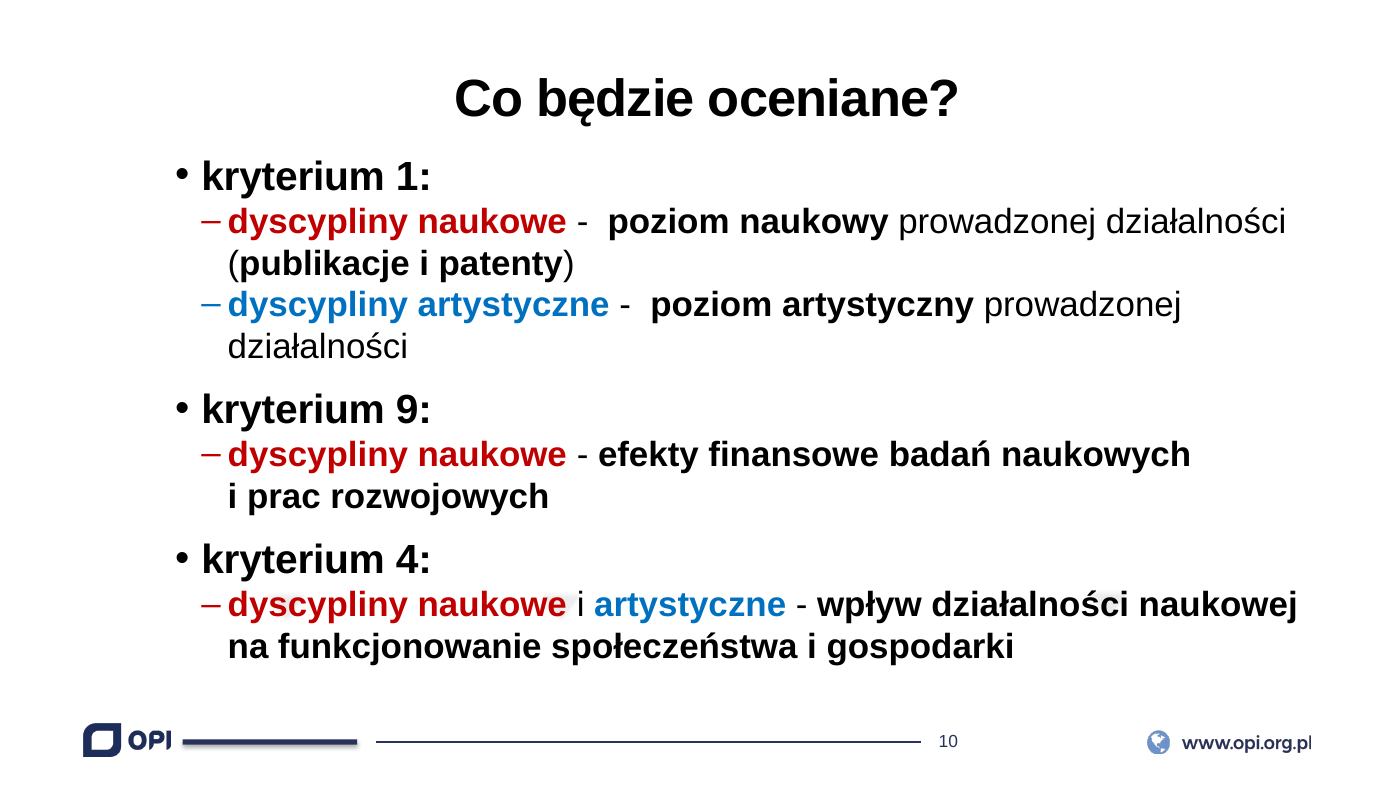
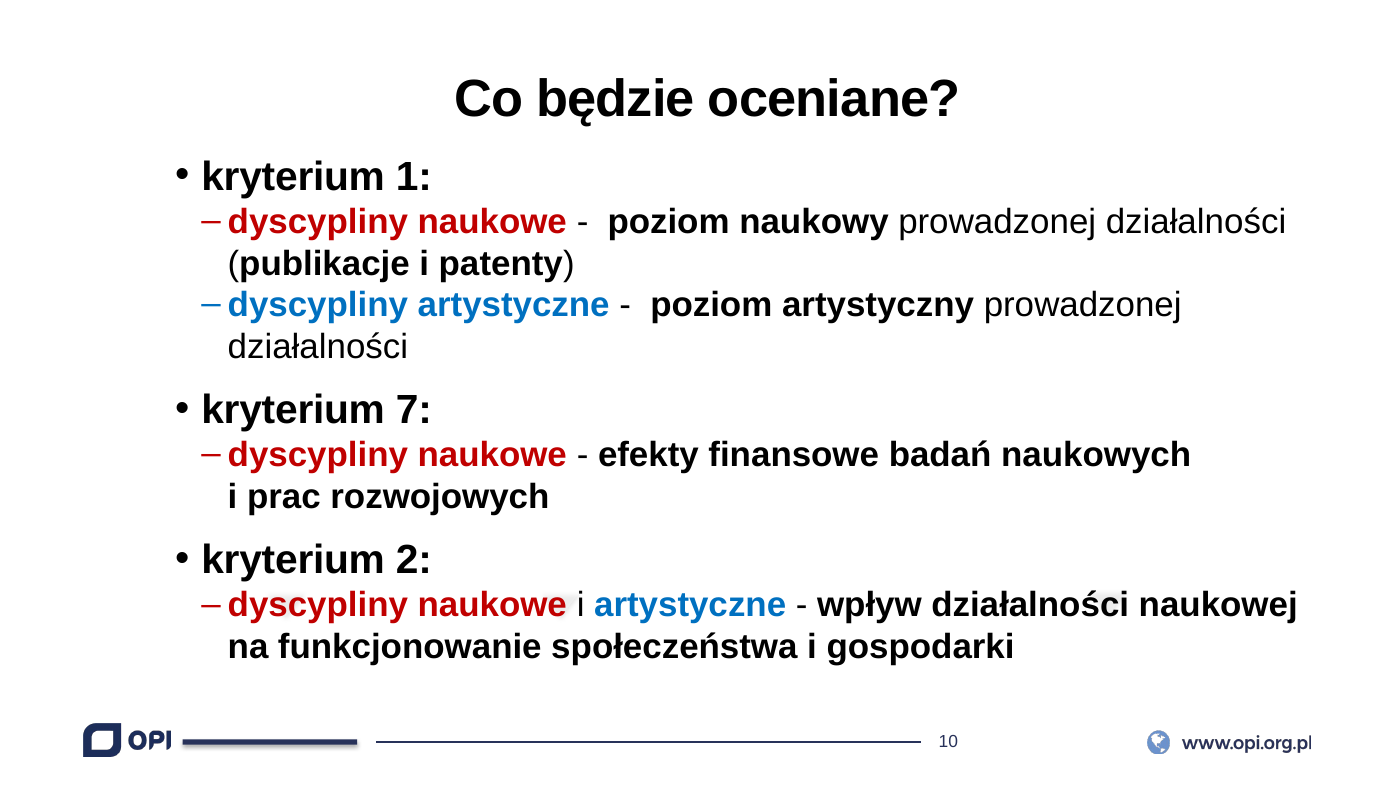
9: 9 -> 7 (414, 411)
4: 4 -> 2 (414, 561)
